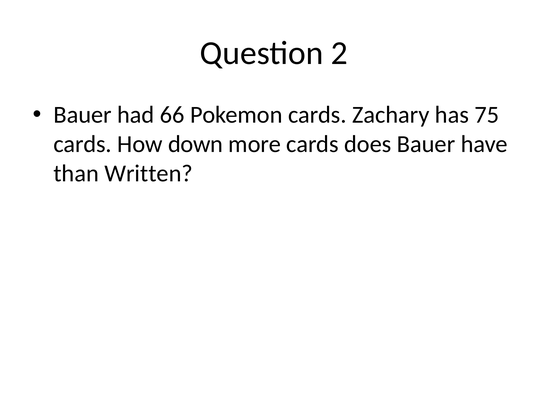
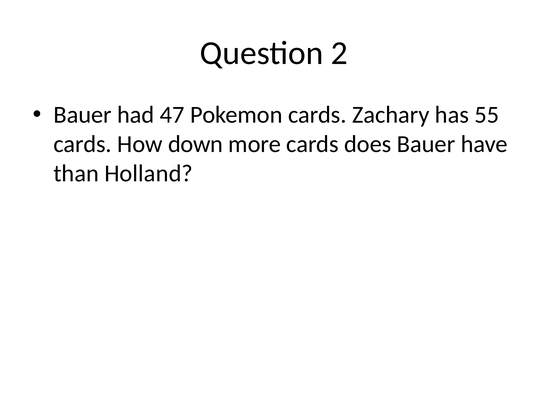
66: 66 -> 47 (172, 115)
75: 75 -> 55 (487, 115)
Written: Written -> Holland (149, 173)
